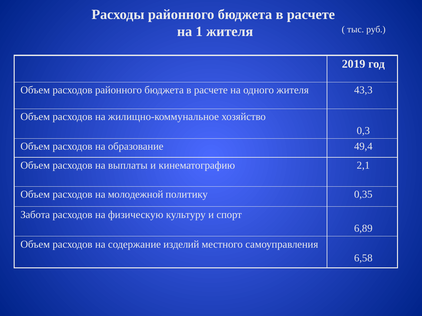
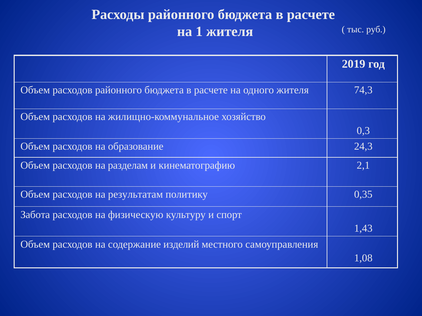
43,3: 43,3 -> 74,3 (363, 90)
49,4: 49,4 -> 24,3 (363, 147)
выплаты: выплаты -> разделам (128, 166)
молодежной: молодежной -> результатам (135, 195)
6,89: 6,89 -> 1,43 (363, 229)
6,58: 6,58 -> 1,08 (363, 258)
